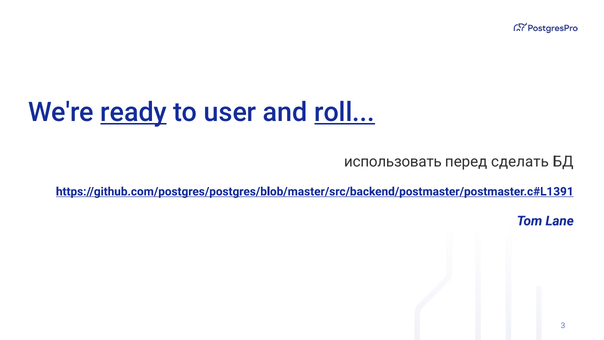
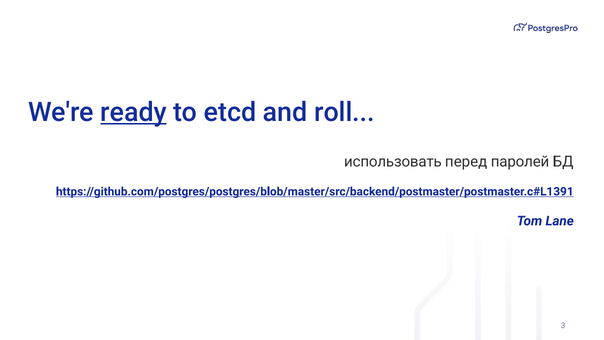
user: user -> etcd (230, 112)
roll underline: present -> none (345, 112)
сделать: сделать -> паролей (520, 161)
